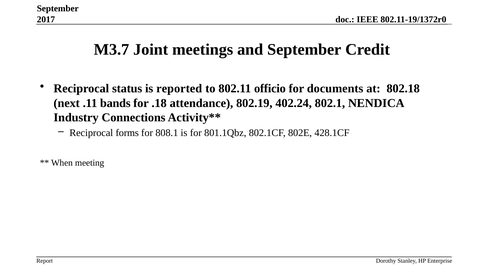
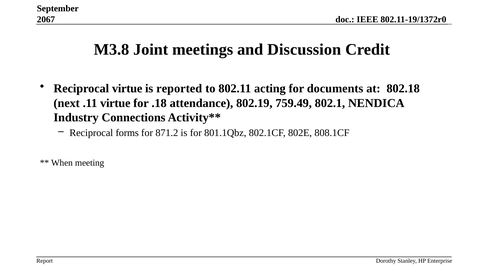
2017: 2017 -> 2067 (46, 19)
M3.7: M3.7 -> M3.8 (111, 50)
and September: September -> Discussion (304, 50)
Reciprocal status: status -> virtue (127, 89)
officio: officio -> acting (270, 89)
.11 bands: bands -> virtue (115, 103)
402.24: 402.24 -> 759.49 (294, 103)
808.1: 808.1 -> 871.2 (167, 133)
428.1CF: 428.1CF -> 808.1CF (332, 133)
